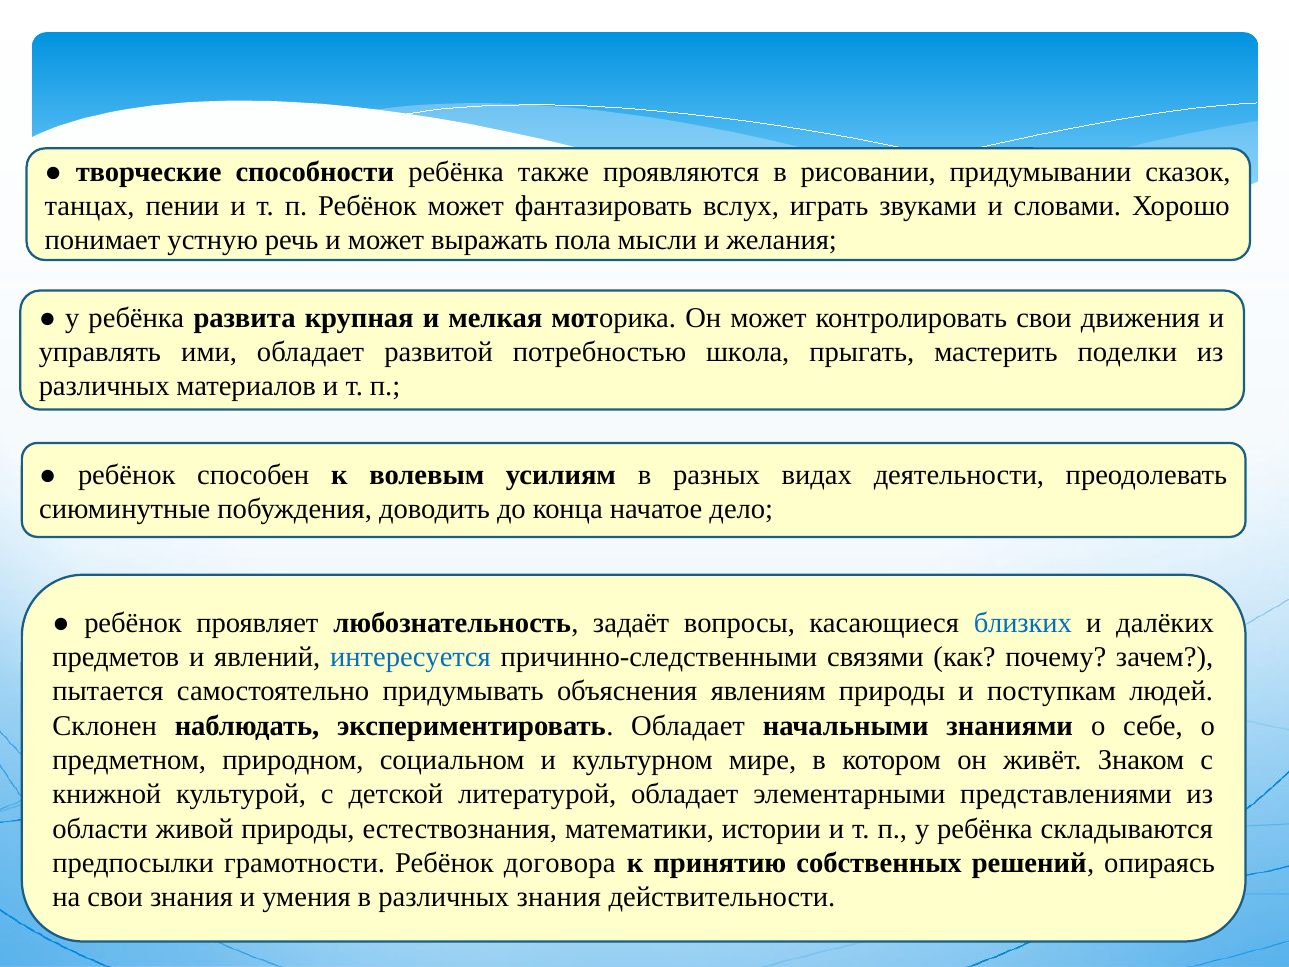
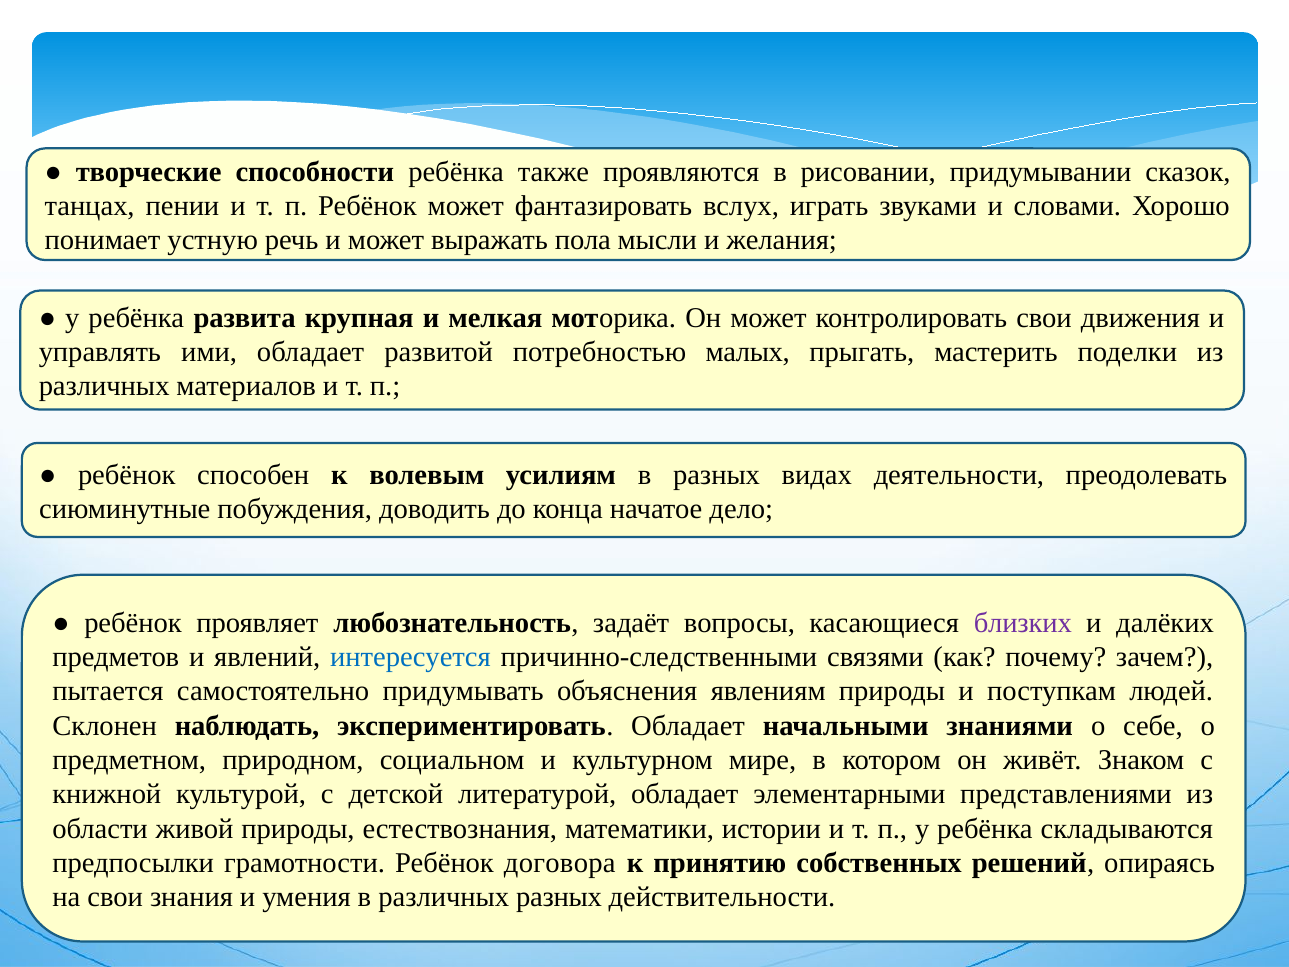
школа: школа -> малых (748, 352)
близких colour: blue -> purple (1023, 622)
различных знания: знания -> разных (559, 897)
